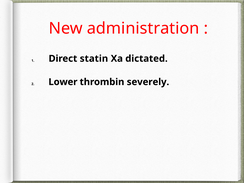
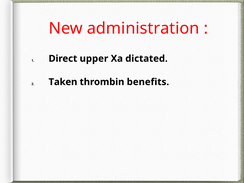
statin: statin -> upper (94, 59)
Lower: Lower -> Taken (63, 82)
severely: severely -> benefits (148, 82)
